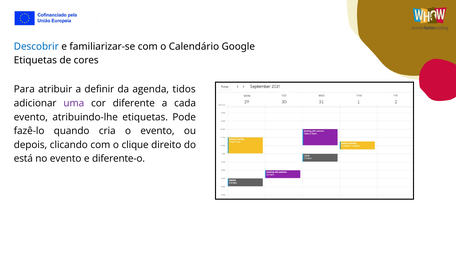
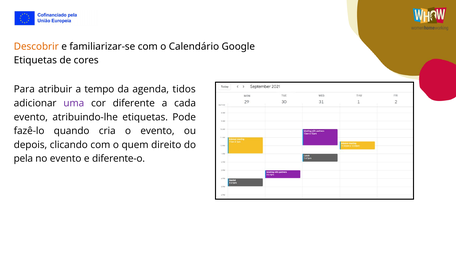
Descobrir colour: blue -> orange (36, 46)
definir: definir -> tempo (99, 89)
clique: clique -> quem (135, 145)
está: está -> pela (23, 158)
